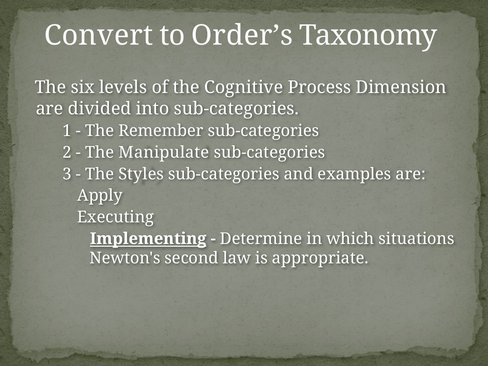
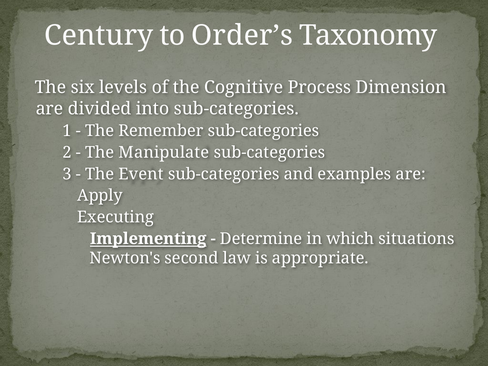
Convert: Convert -> Century (99, 35)
Styles: Styles -> Event (141, 174)
